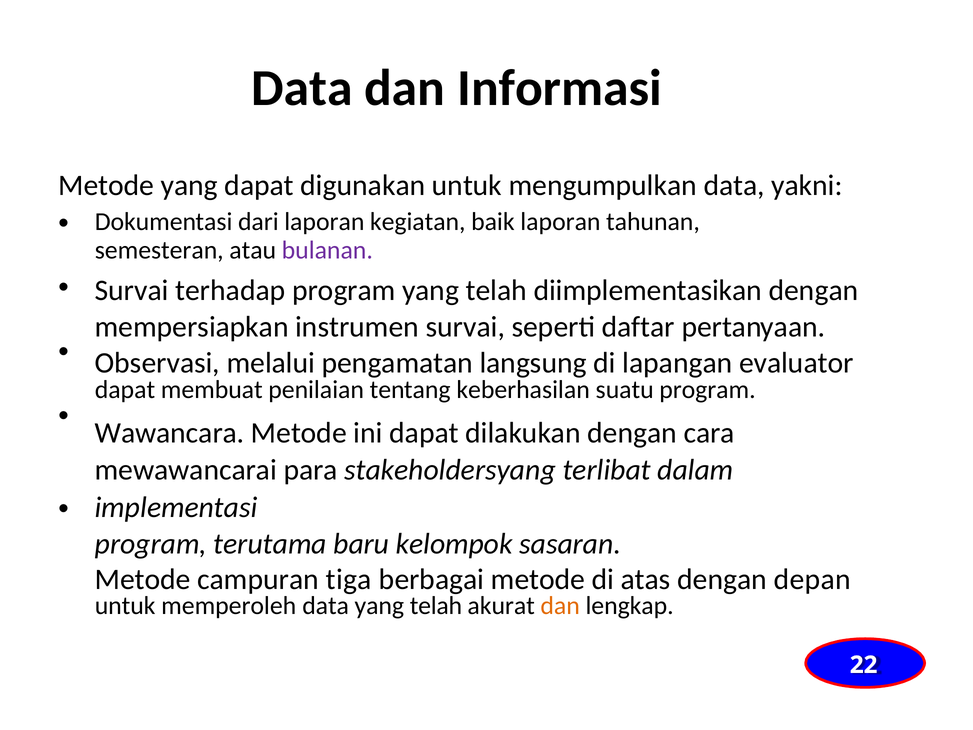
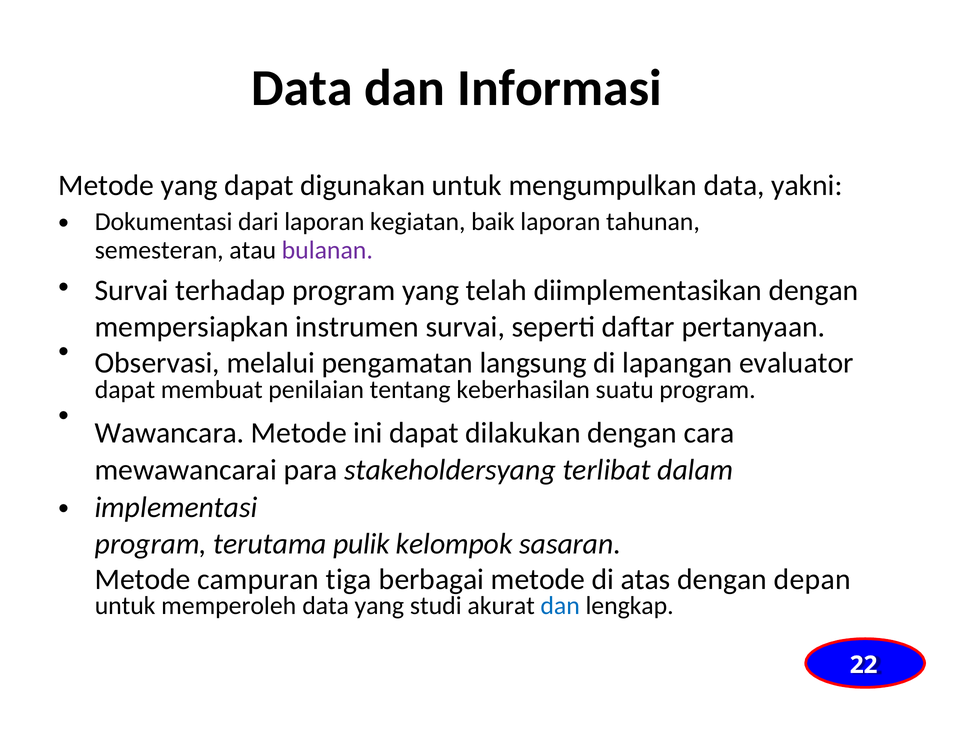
baru: baru -> pulik (361, 544)
data yang telah: telah -> studi (436, 605)
dan colour: orange -> blue (560, 605)
